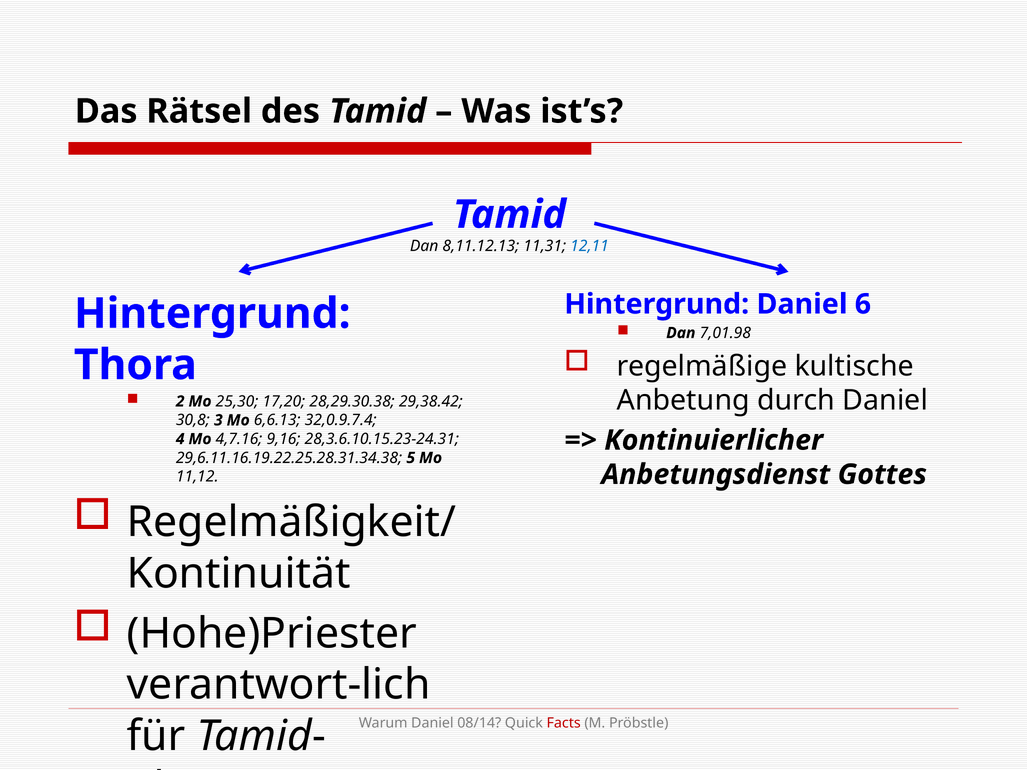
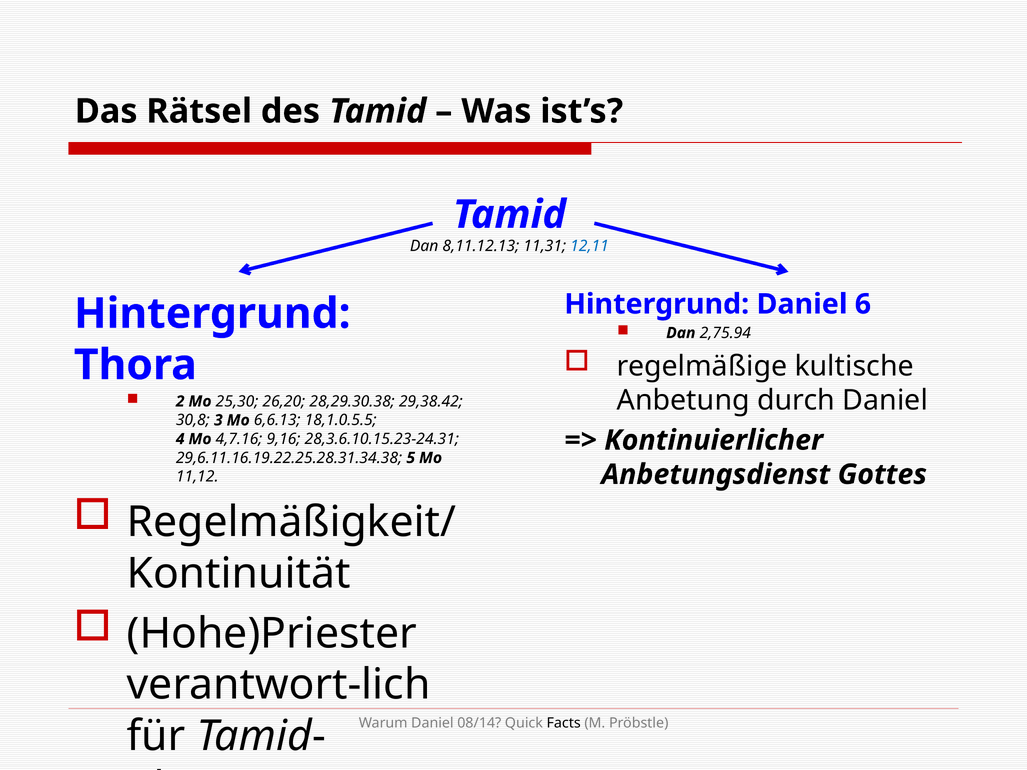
7,01.98: 7,01.98 -> 2,75.94 (725, 333)
17,20: 17,20 -> 26,20 (284, 401)
32,0.9.7.4: 32,0.9.7.4 -> 18,1.0.5.5 (341, 420)
Facts colour: red -> black (564, 723)
